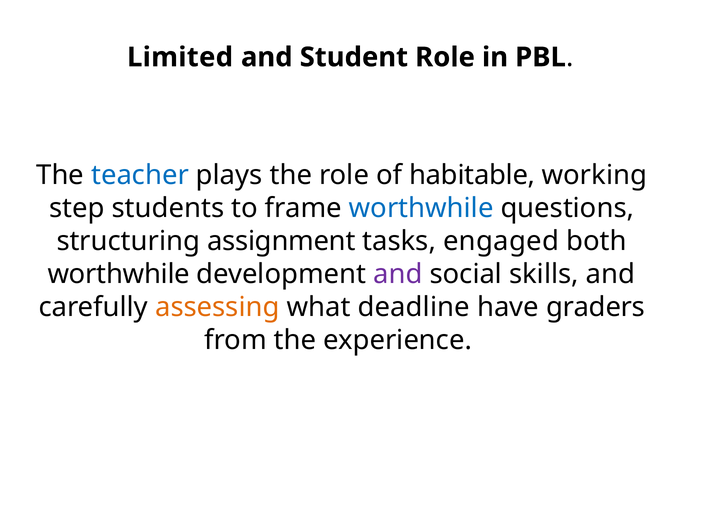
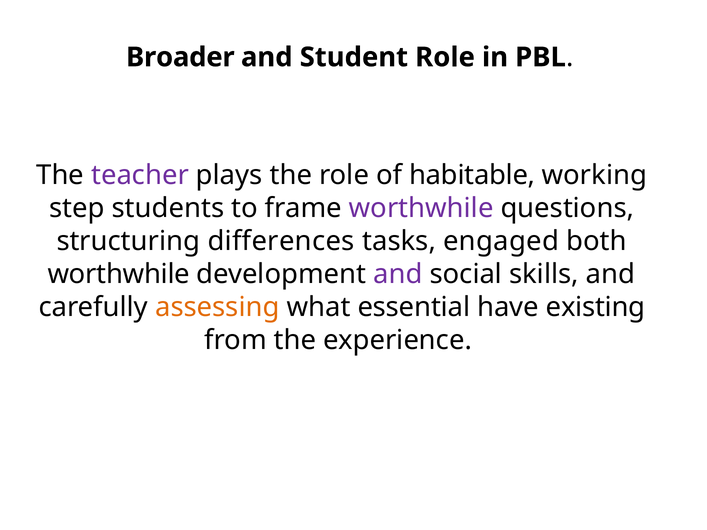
Limited: Limited -> Broader (180, 57)
teacher colour: blue -> purple (140, 175)
worthwhile colour: blue -> purple (421, 208)
assignment: assignment -> differences (281, 241)
deadline: deadline -> essential (414, 307)
graders: graders -> existing (596, 307)
